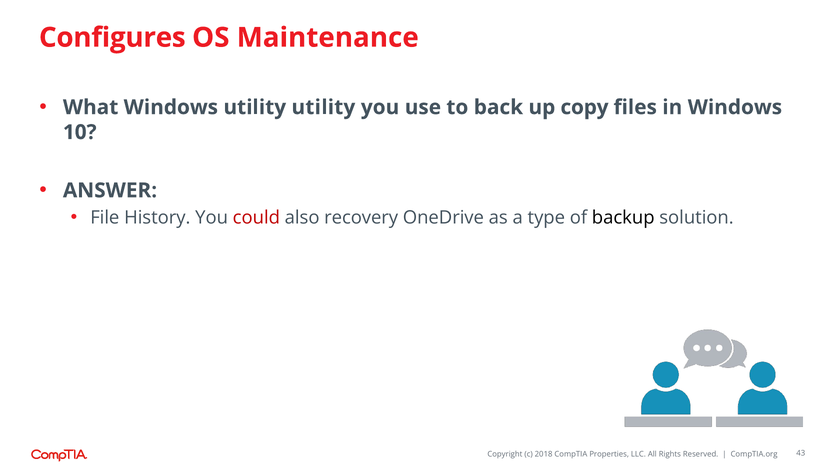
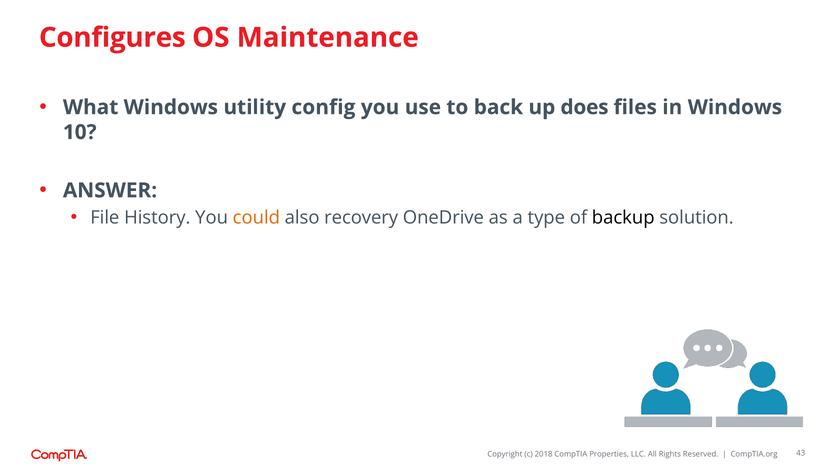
utility utility: utility -> config (323, 107)
copy: copy -> does (585, 107)
could colour: red -> orange (256, 218)
